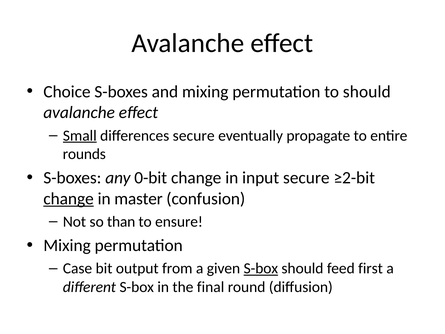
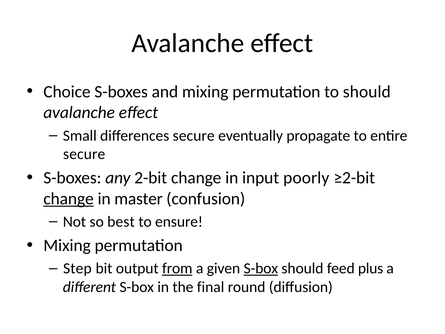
Small underline: present -> none (80, 135)
rounds: rounds -> secure (84, 154)
0-bit: 0-bit -> 2-bit (151, 178)
input secure: secure -> poorly (306, 178)
than: than -> best (121, 222)
Case: Case -> Step (77, 268)
from underline: none -> present (177, 268)
first: first -> plus (371, 268)
